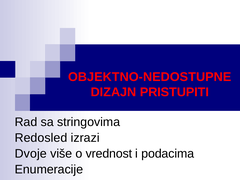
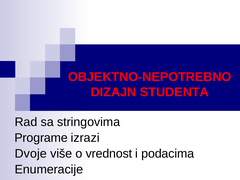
OBJEKTNO-NEDOSTUPNE: OBJEKTNO-NEDOSTUPNE -> OBJEKTNO-NEPOTREBNO (150, 77)
PRISTUPITI: PRISTUPITI -> STUDENTA (174, 92)
Redosled: Redosled -> Programe (41, 138)
